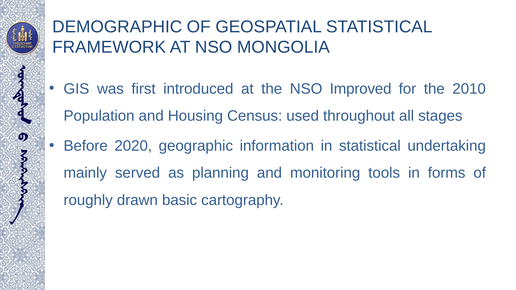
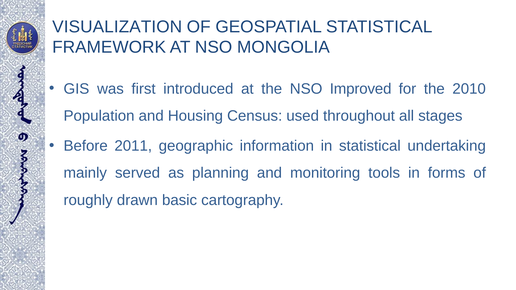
DEMOGRAPHIC: DEMOGRAPHIC -> VISUALIZATION (117, 27)
2020: 2020 -> 2011 (133, 146)
